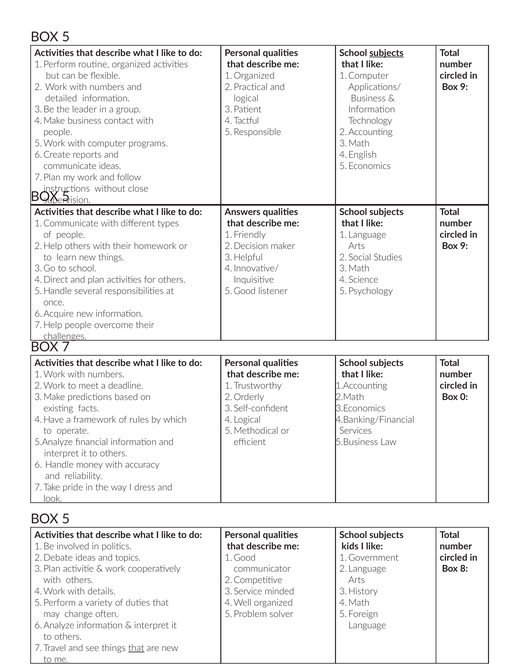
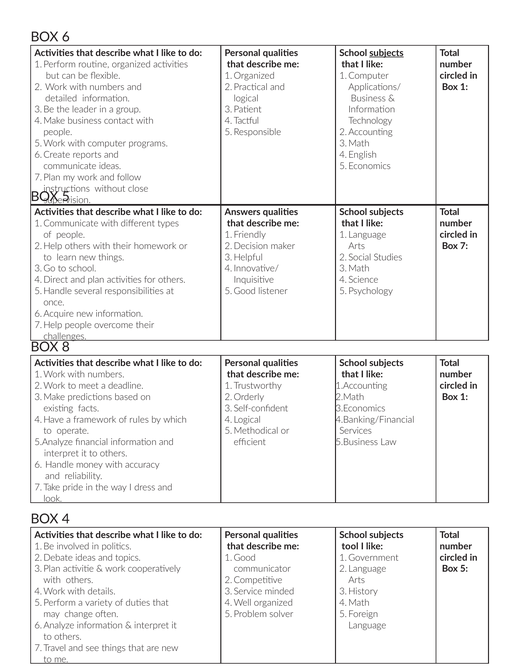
5: 5 -> 6 (66, 37)
9: 9 -> 1 (464, 87)
9: 9 -> 7 (464, 246)
7: 7 -> 8 (66, 347)
0: 0 -> 1 (464, 398)
5: 5 -> 4 (66, 520)
kids: kids -> tool (350, 547)
8: 8 -> 5 (464, 570)
that underline: present -> none (136, 649)
